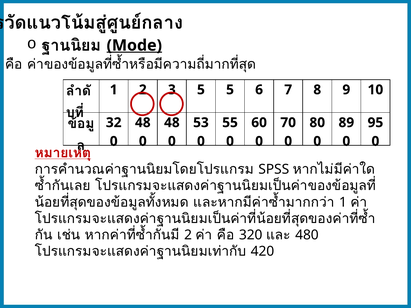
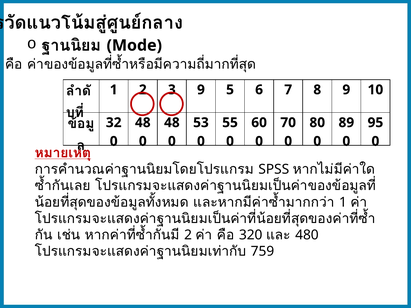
Mode underline: present -> none (134, 45)
5: 5 -> 9 (201, 90)
420: 420 -> 759 (262, 252)
